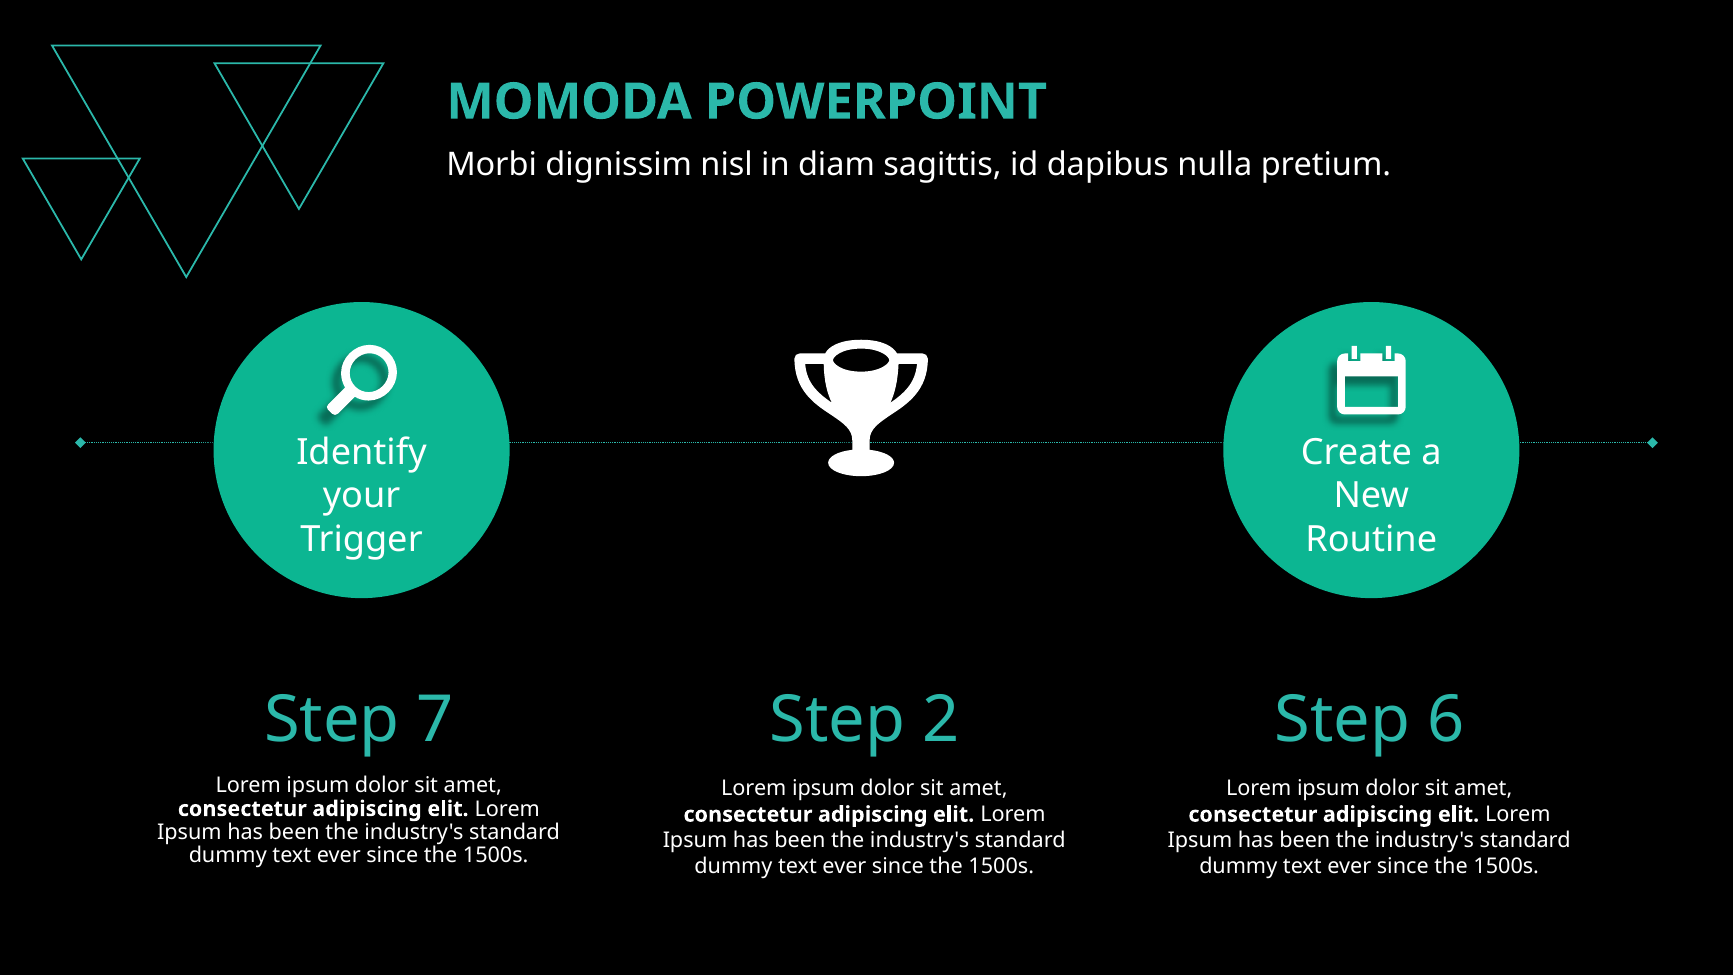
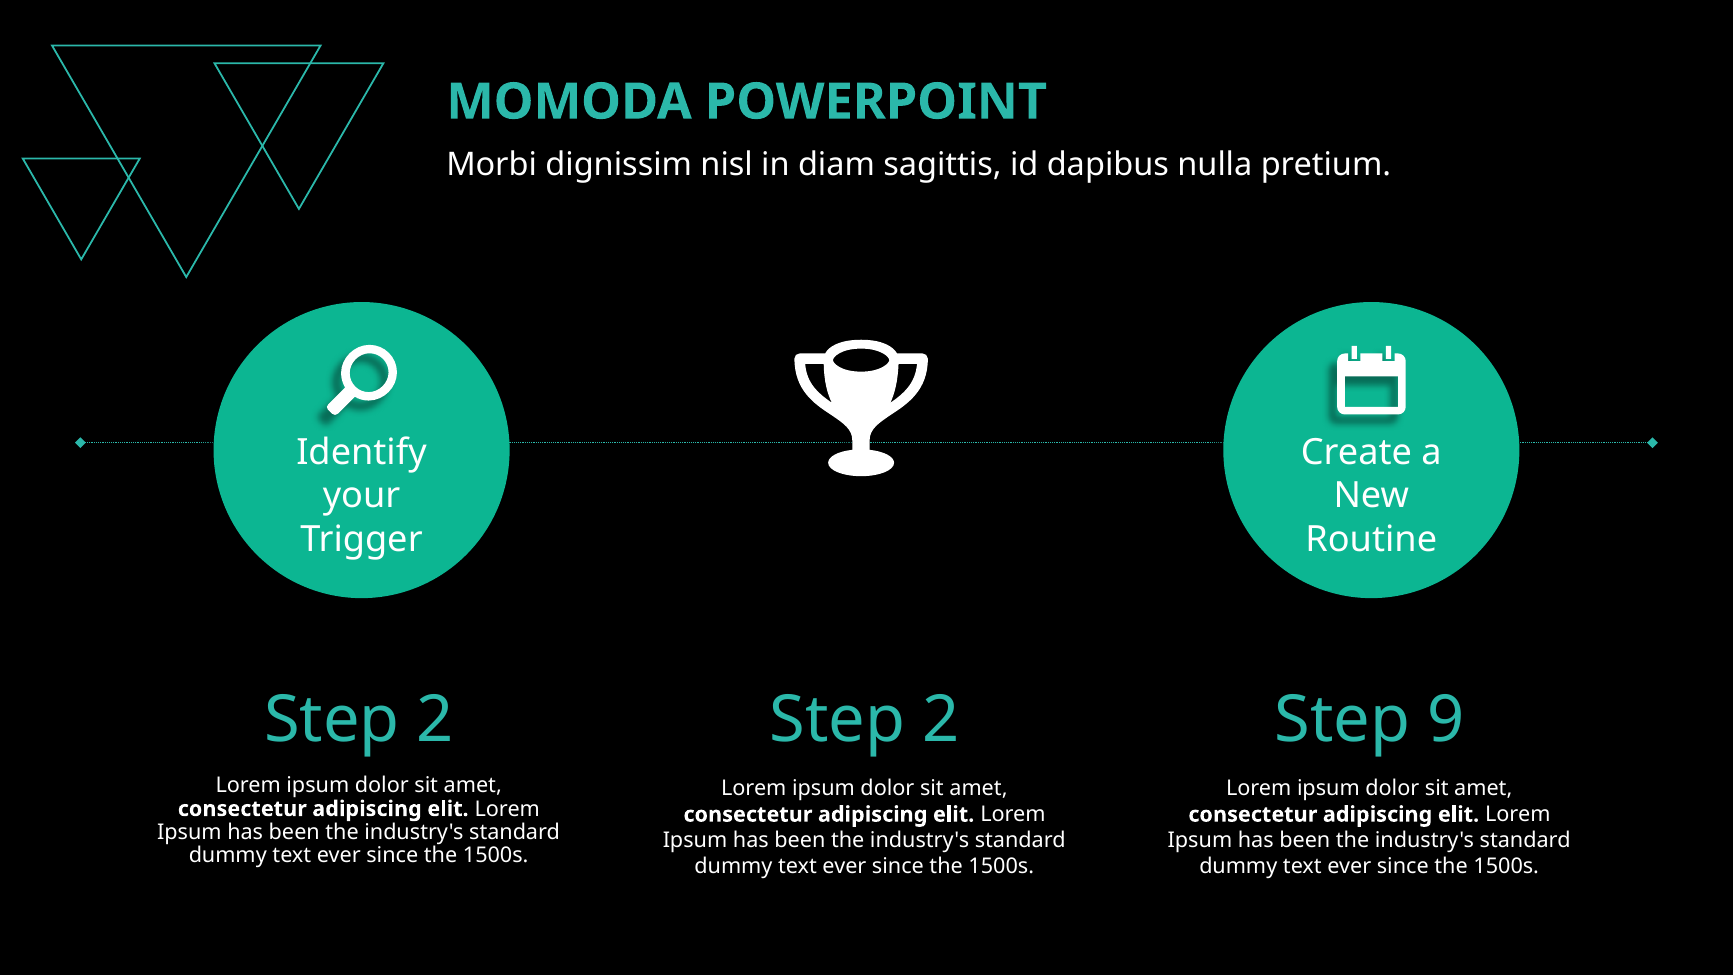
7: 7 -> 2 (435, 719)
6: 6 -> 9 (1446, 719)
